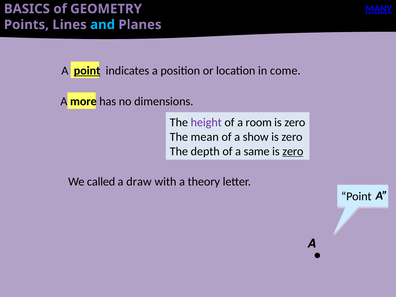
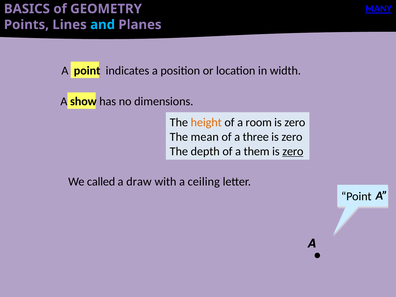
point underline: present -> none (87, 71)
come: come -> width (285, 71)
more: more -> show (83, 101)
height colour: purple -> orange (206, 122)
show: show -> three (256, 137)
same: same -> them (257, 151)
theory: theory -> ceiling (204, 182)
